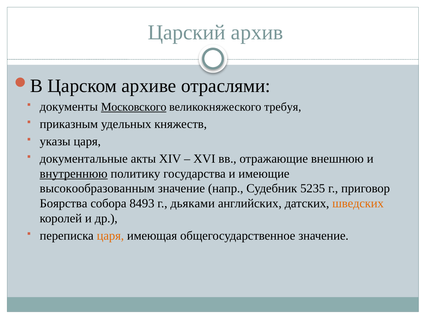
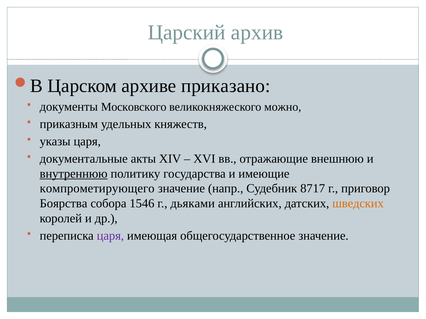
отраслями: отраслями -> приказано (226, 86)
Московского underline: present -> none (134, 107)
требуя: требуя -> можно (283, 107)
высокообразованным: высокообразованным -> компрометирующего (97, 189)
5235: 5235 -> 8717 (313, 189)
8493: 8493 -> 1546 (142, 204)
царя colour: orange -> purple (110, 236)
